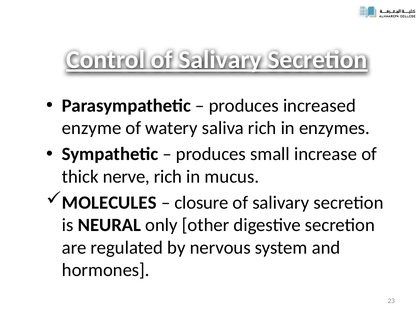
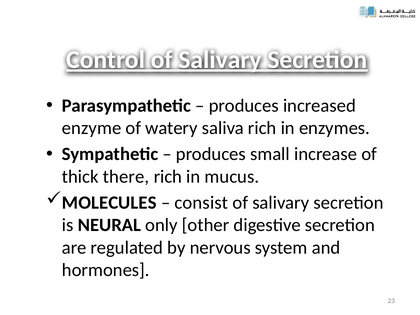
nerve: nerve -> there (126, 177)
closure: closure -> consist (201, 203)
